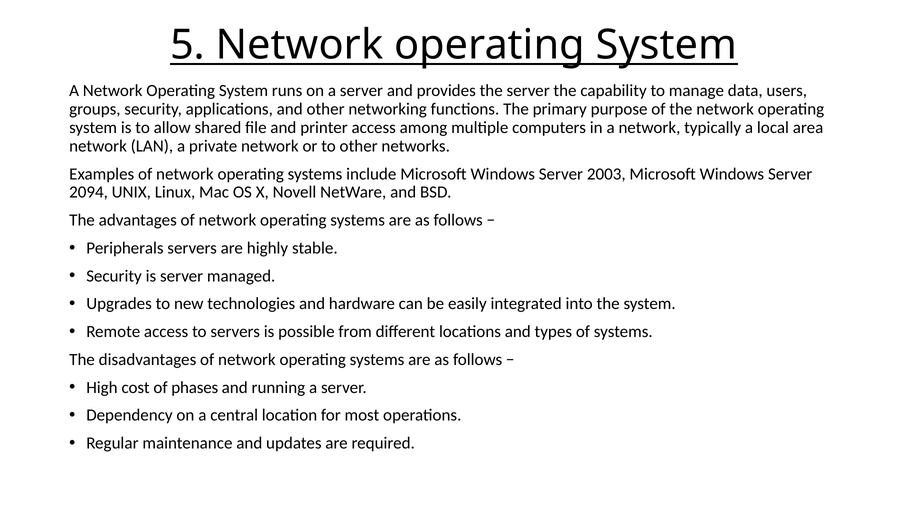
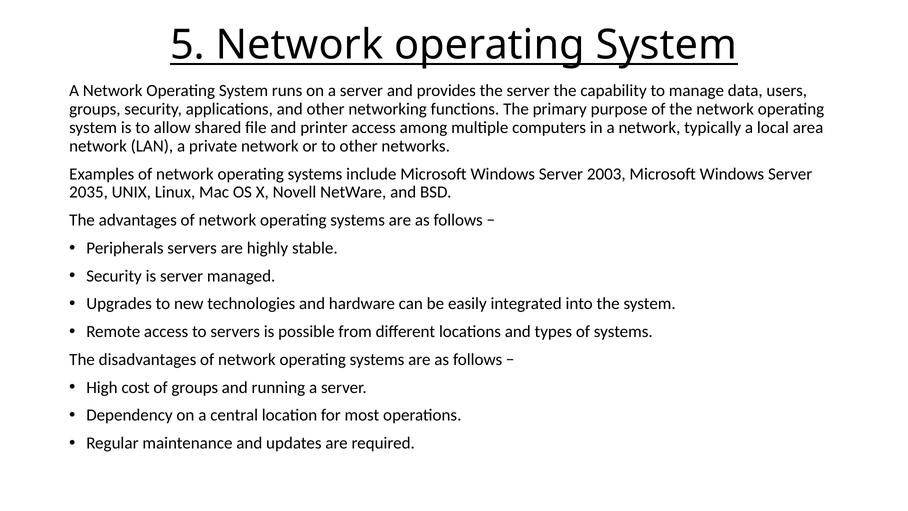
2094: 2094 -> 2035 (89, 192)
of phases: phases -> groups (195, 387)
